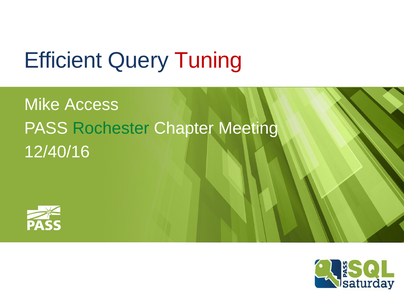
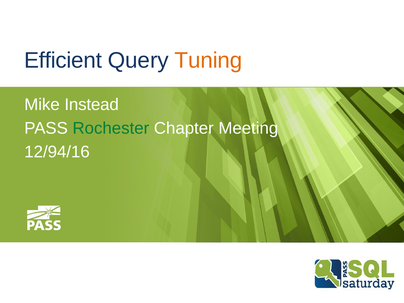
Tuning colour: red -> orange (209, 60)
Access: Access -> Instead (92, 105)
12/40/16: 12/40/16 -> 12/94/16 (57, 152)
